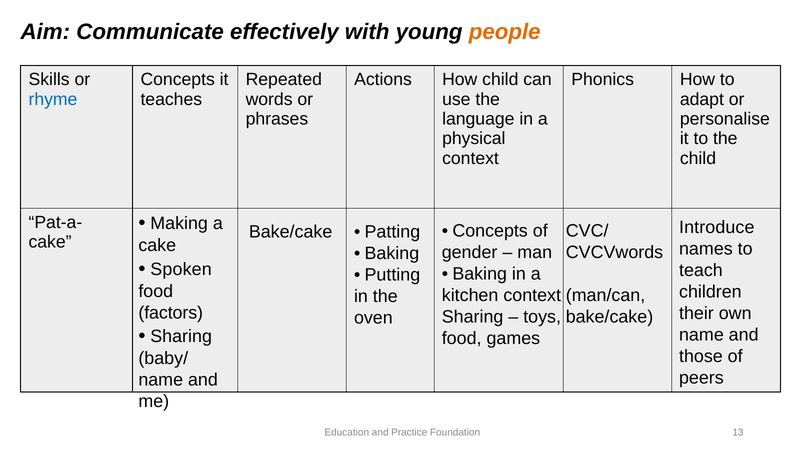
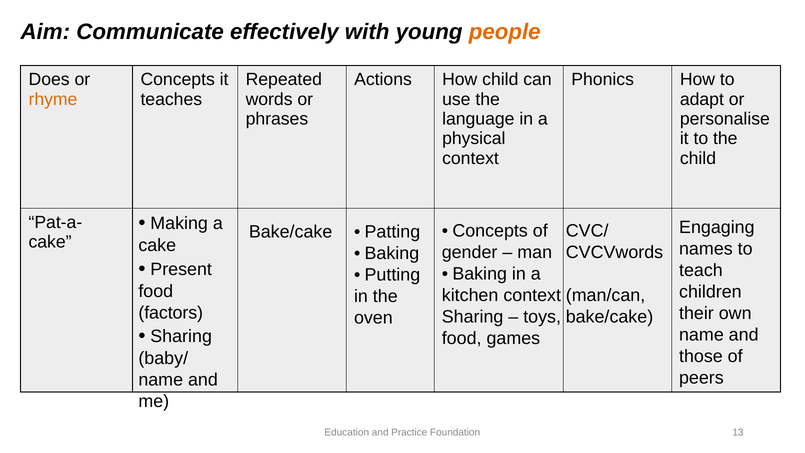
Skills: Skills -> Does (49, 80)
rhyme colour: blue -> orange (53, 99)
Introduce: Introduce -> Engaging (717, 227)
Spoken: Spoken -> Present (181, 269)
